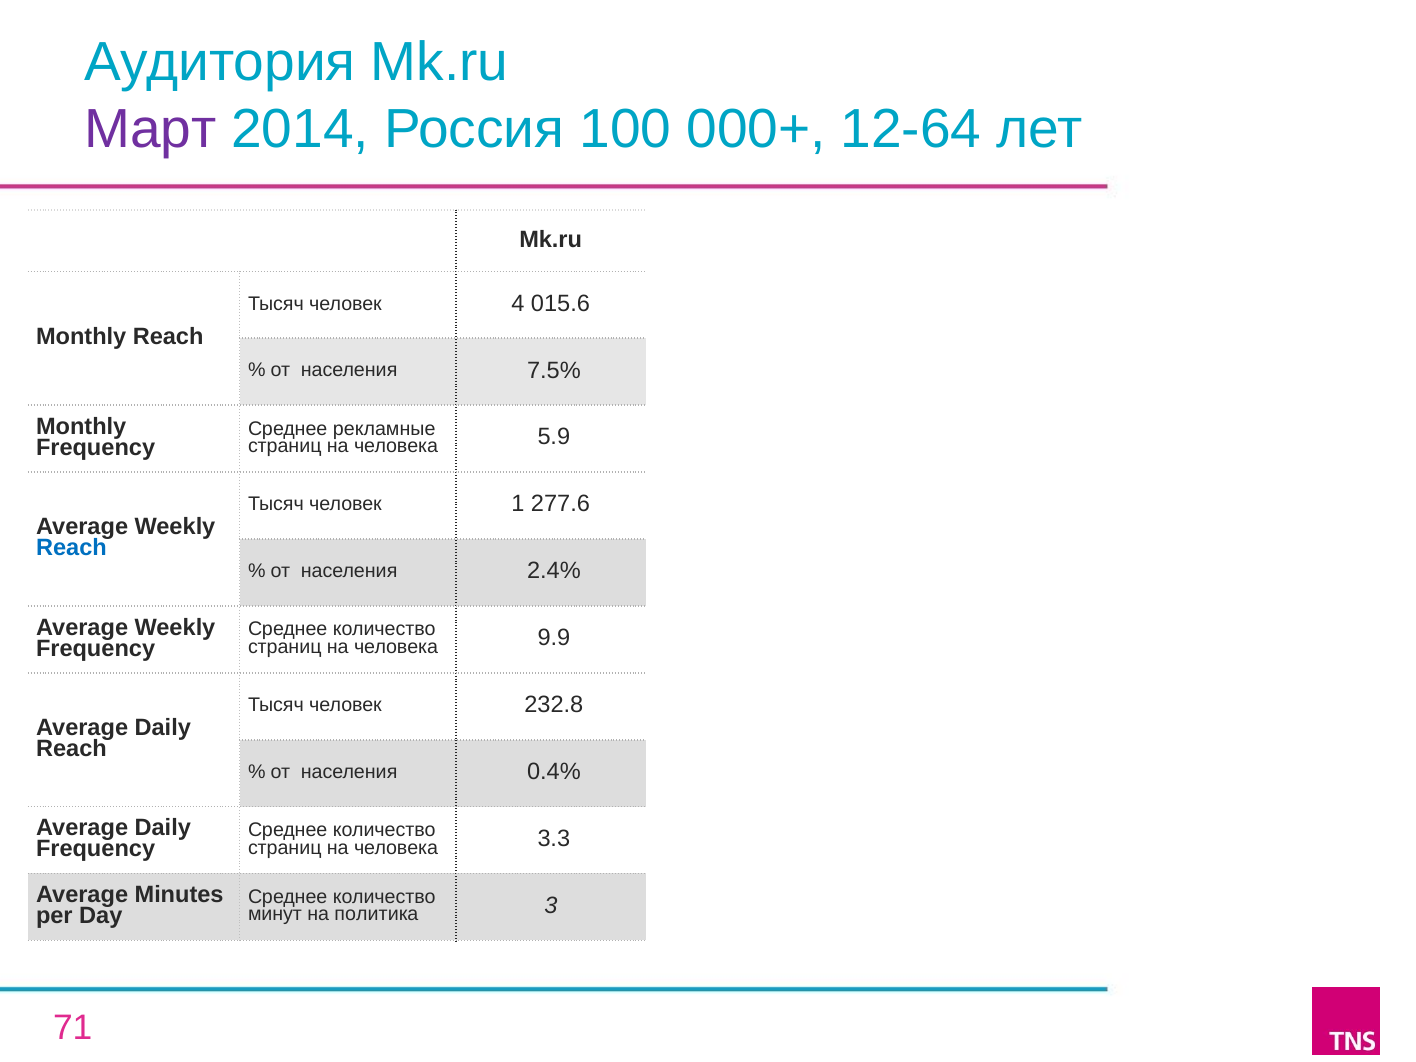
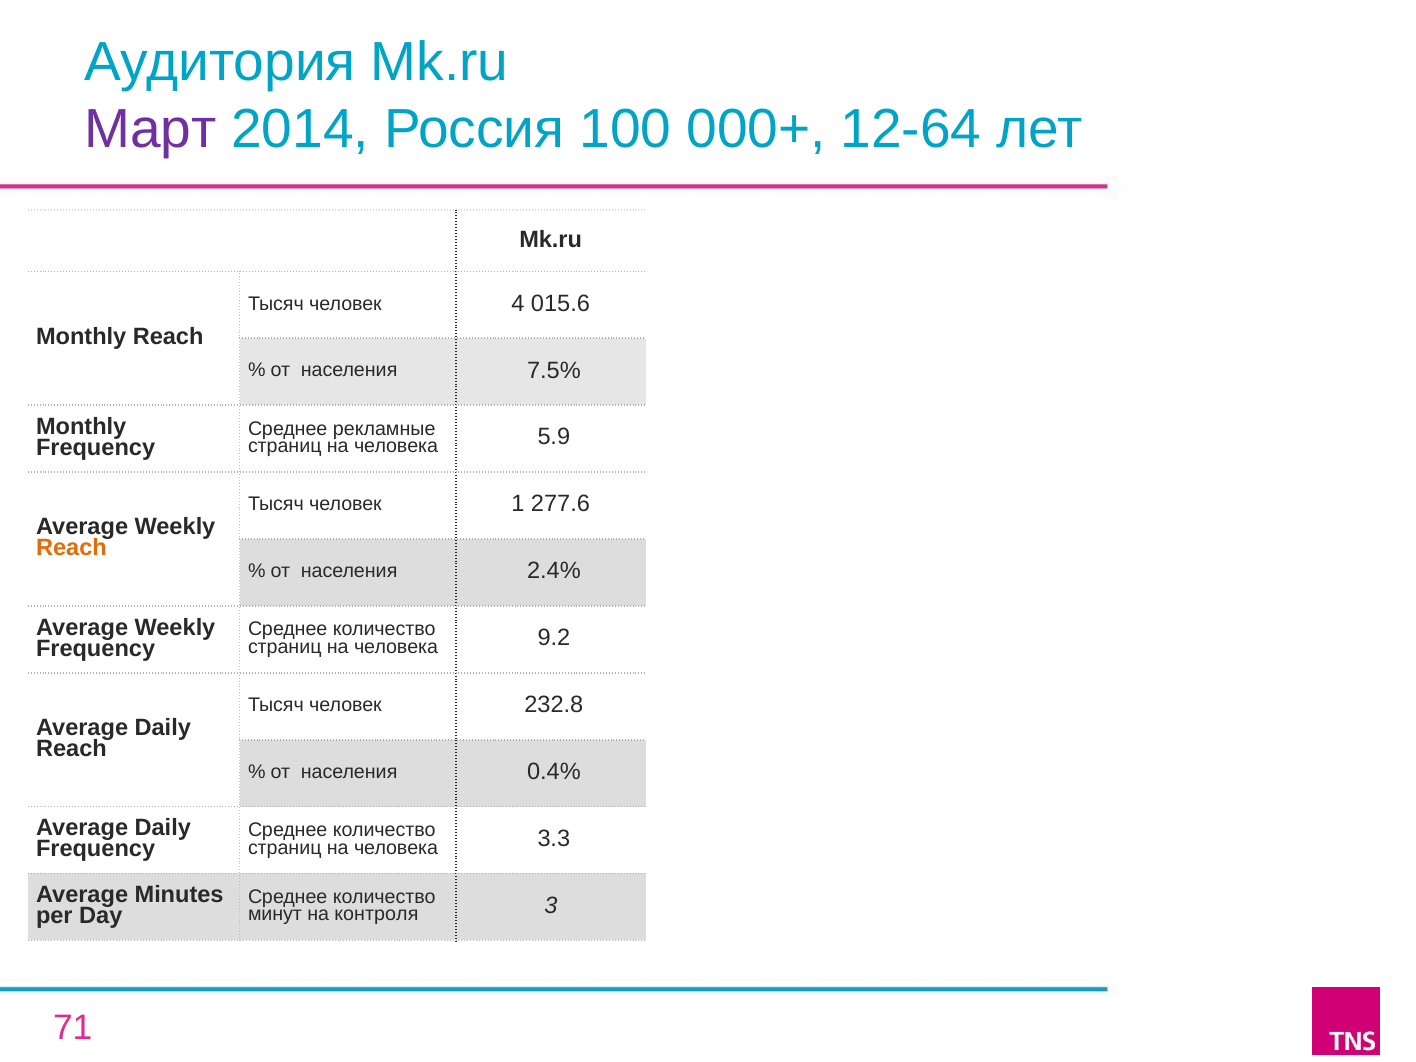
Reach colour: blue -> orange (71, 548)
9.9: 9.9 -> 9.2 (554, 638)
политика: политика -> контроля (376, 914)
